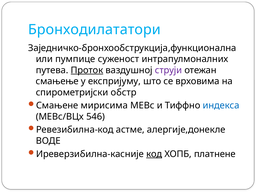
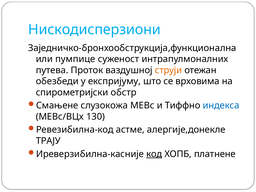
Бронходилататори: Бронходилататори -> Нискодисперзиони (94, 30)
Проток underline: present -> none (87, 70)
струји colour: purple -> orange (168, 70)
смањење: смањење -> обезбеди (57, 81)
мирисима: мирисима -> слузокожа (104, 106)
546: 546 -> 130 (96, 117)
ВОДЕ: ВОДЕ -> ТРАЈУ (48, 141)
